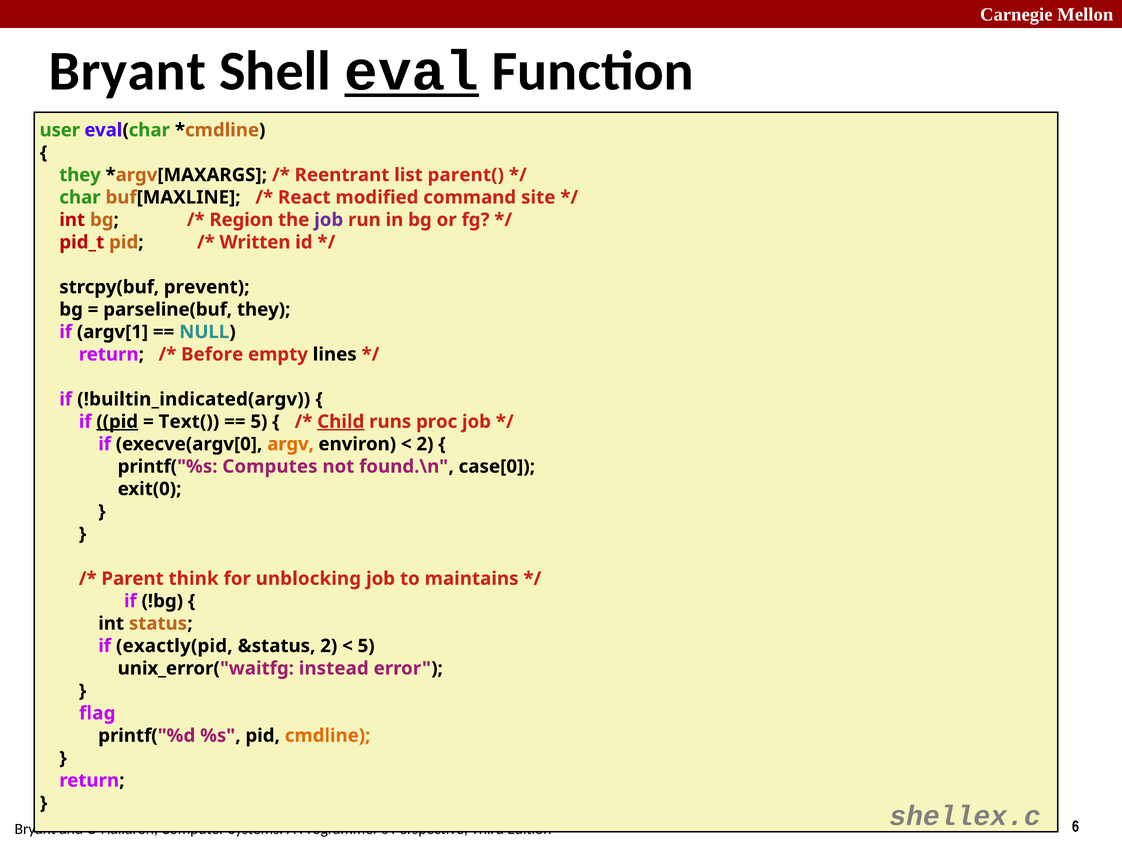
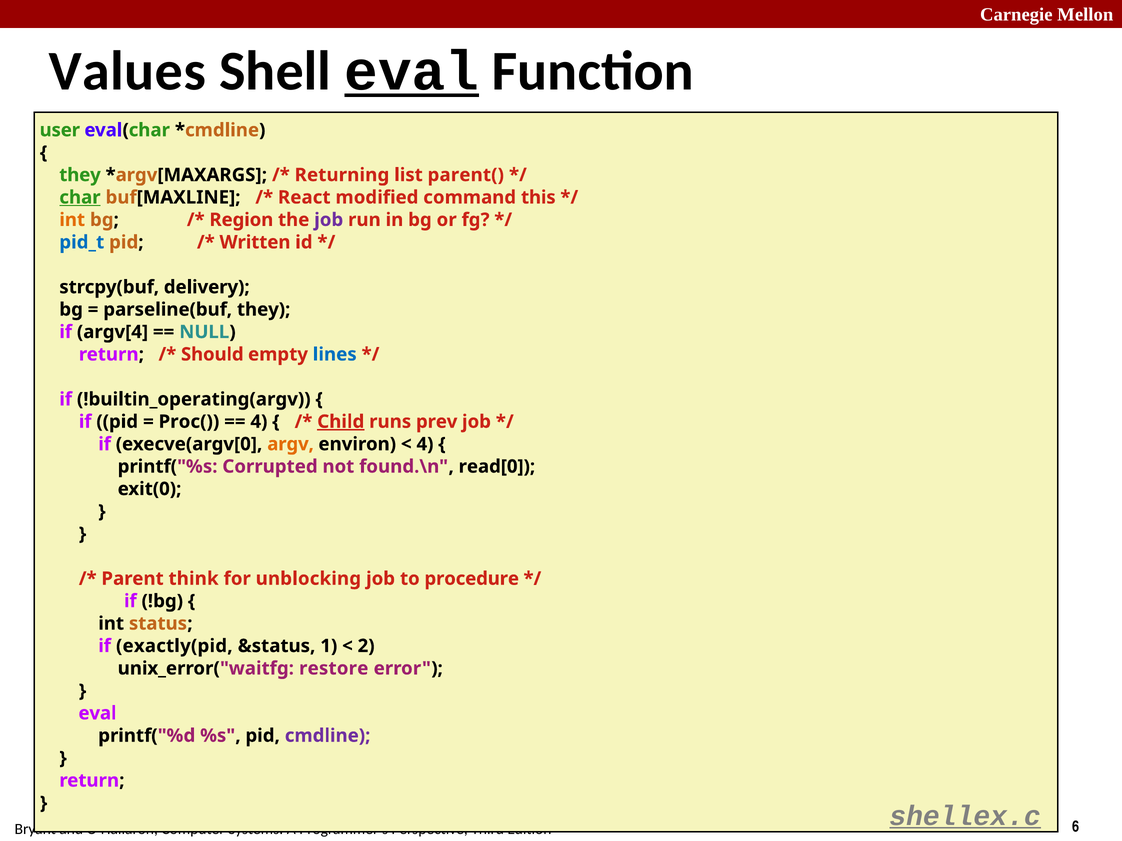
Bryant: Bryant -> Values (127, 71)
Reentrant: Reentrant -> Returning (342, 175)
char underline: none -> present (80, 198)
site: site -> this (538, 198)
int colour: red -> orange (72, 220)
pid_t colour: red -> blue (82, 242)
prevent: prevent -> delivery (207, 287)
argv[1: argv[1 -> argv[4 (113, 332)
Before: Before -> Should (212, 355)
lines colour: black -> blue (335, 355)
!builtin_indicated(argv: !builtin_indicated(argv -> !builtin_operating(argv (194, 399)
pid underline: present -> none (117, 422)
Text(: Text( -> Proc( (189, 422)
5: 5 -> 4 (259, 422)
proc: proc -> prev (437, 422)
2: 2 -> 4 (425, 444)
Computes: Computes -> Corrupted (270, 467)
case[0: case[0 -> read[0 (497, 467)
maintains: maintains -> procedure (472, 579)
&status 2: 2 -> 1 (329, 646)
5: 5 -> 2 (366, 646)
instead: instead -> restore (334, 669)
flag: flag -> eval (97, 714)
cmdline colour: orange -> purple (328, 736)
shellex.c underline: none -> present (965, 816)
